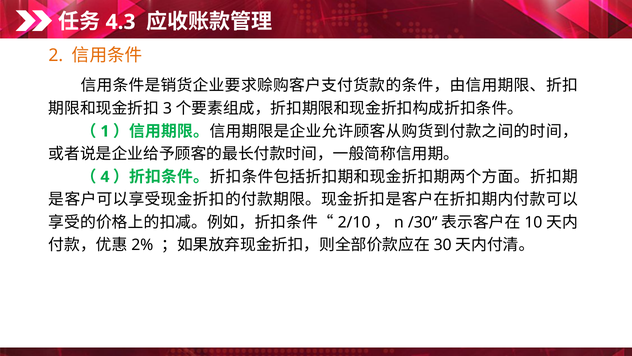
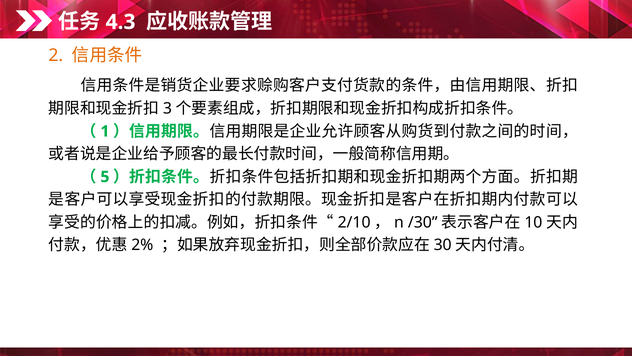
4: 4 -> 5 (105, 177)
